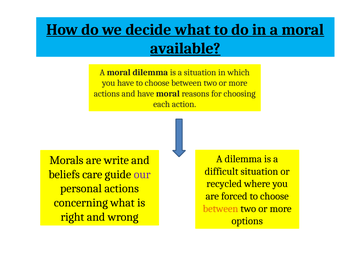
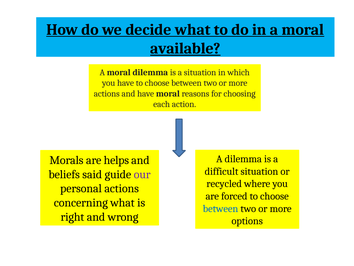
write: write -> helps (116, 160)
care: care -> said (92, 174)
between colour: orange -> blue (221, 208)
